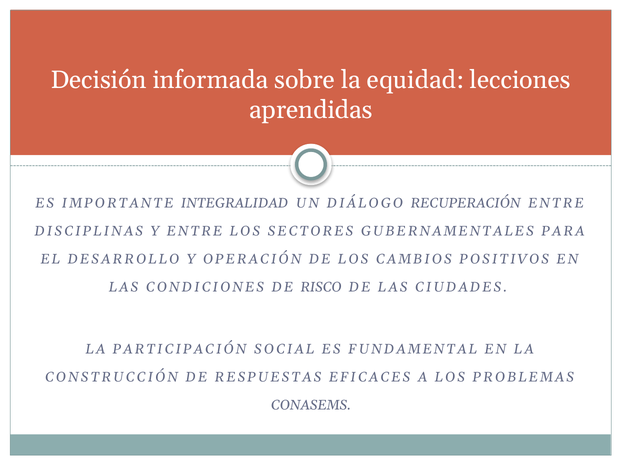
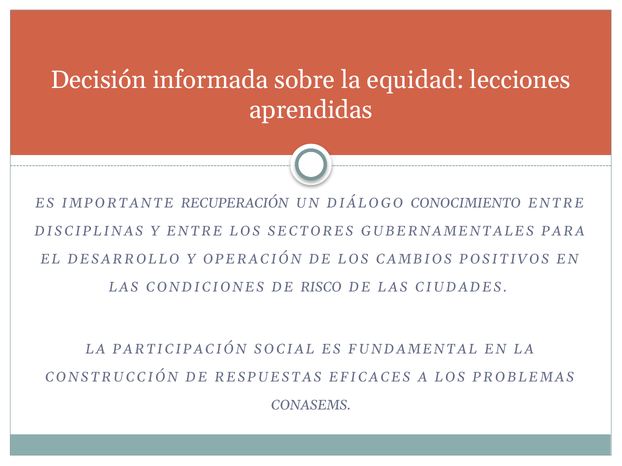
INTEGRALIDAD: INTEGRALIDAD -> RECUPERACIÓN (235, 203)
RECUPERACIÓN: RECUPERACIÓN -> CONOCIMIENTO (466, 203)
